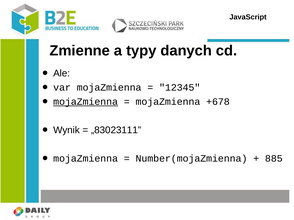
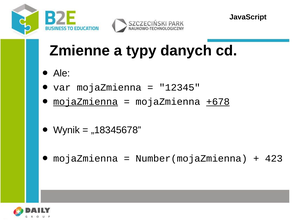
+678 underline: none -> present (218, 102)
„83023111: „83023111 -> „18345678 (116, 130)
885: 885 -> 423 (274, 159)
